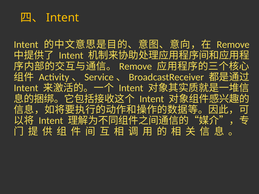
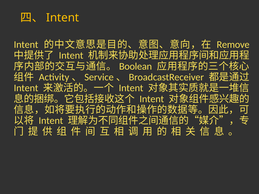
Remove: Remove -> Boolean (136, 66)
